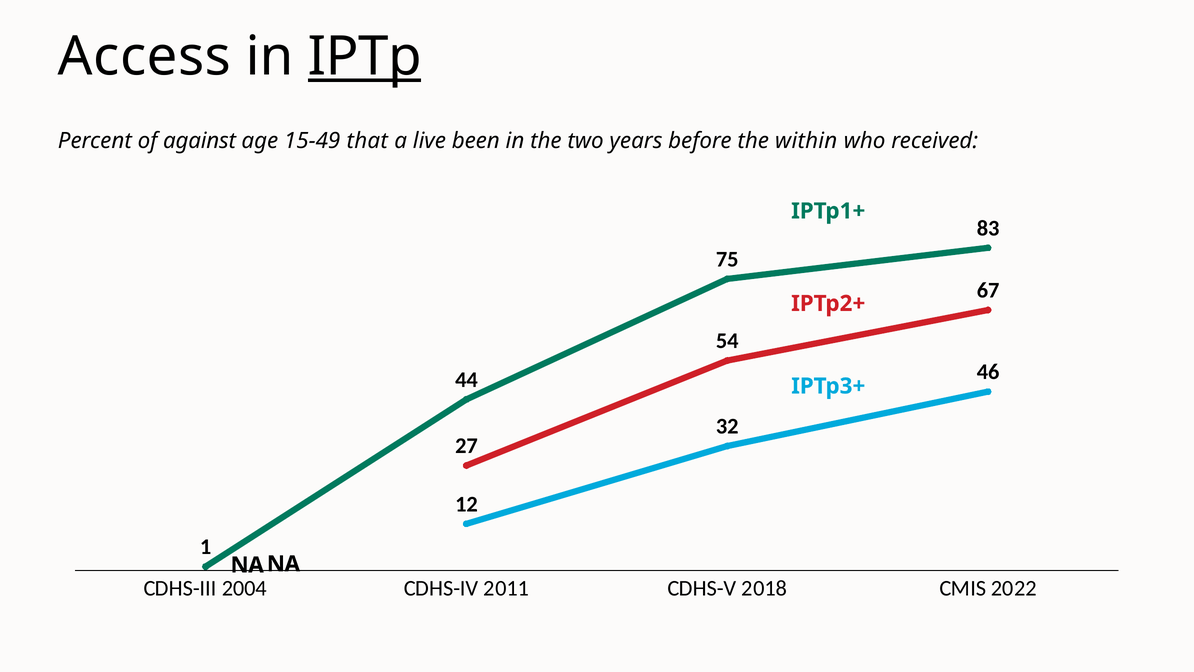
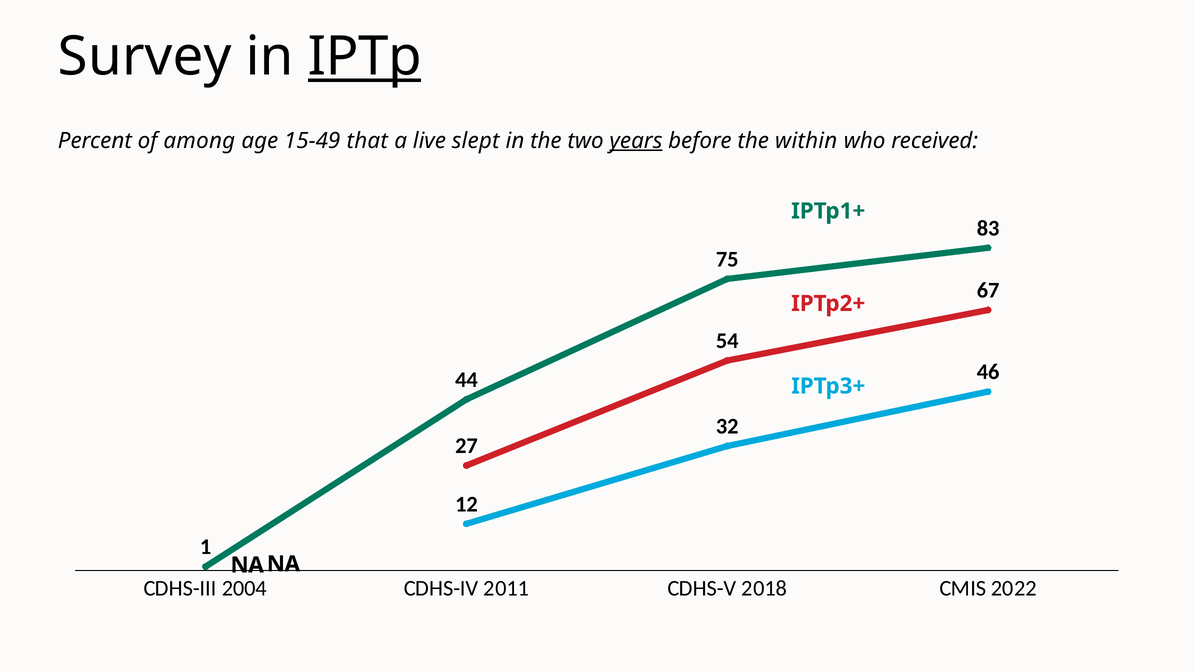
Access: Access -> Survey (145, 57)
against: against -> among (199, 141)
been: been -> slept (476, 141)
years underline: none -> present (636, 141)
